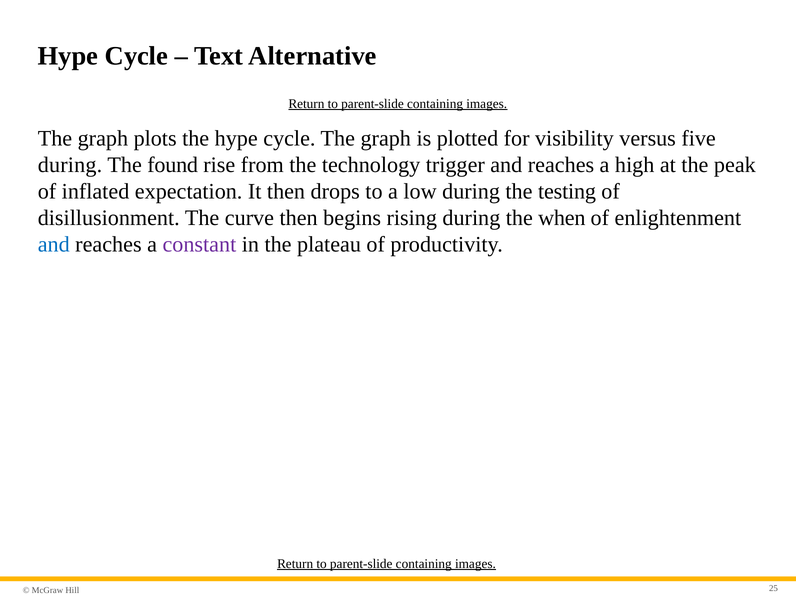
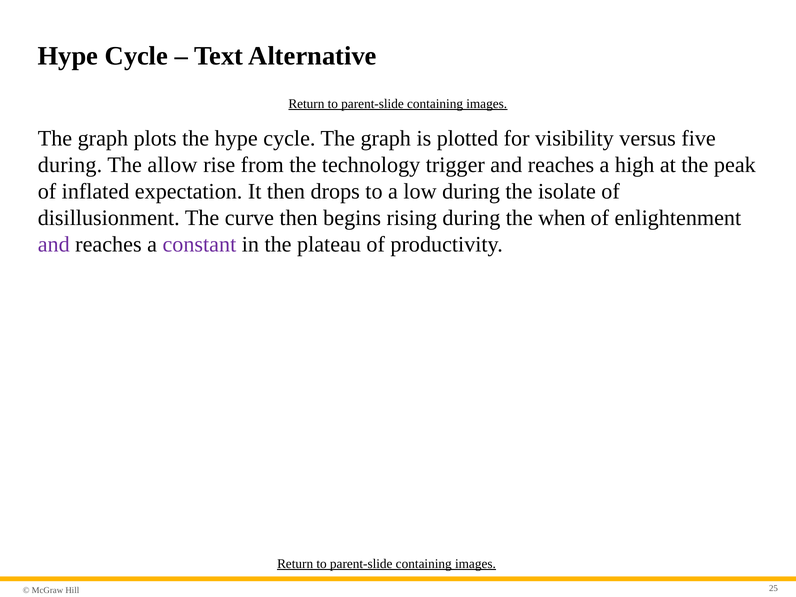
found: found -> allow (172, 165)
testing: testing -> isolate (567, 191)
and colour: blue -> purple (54, 244)
